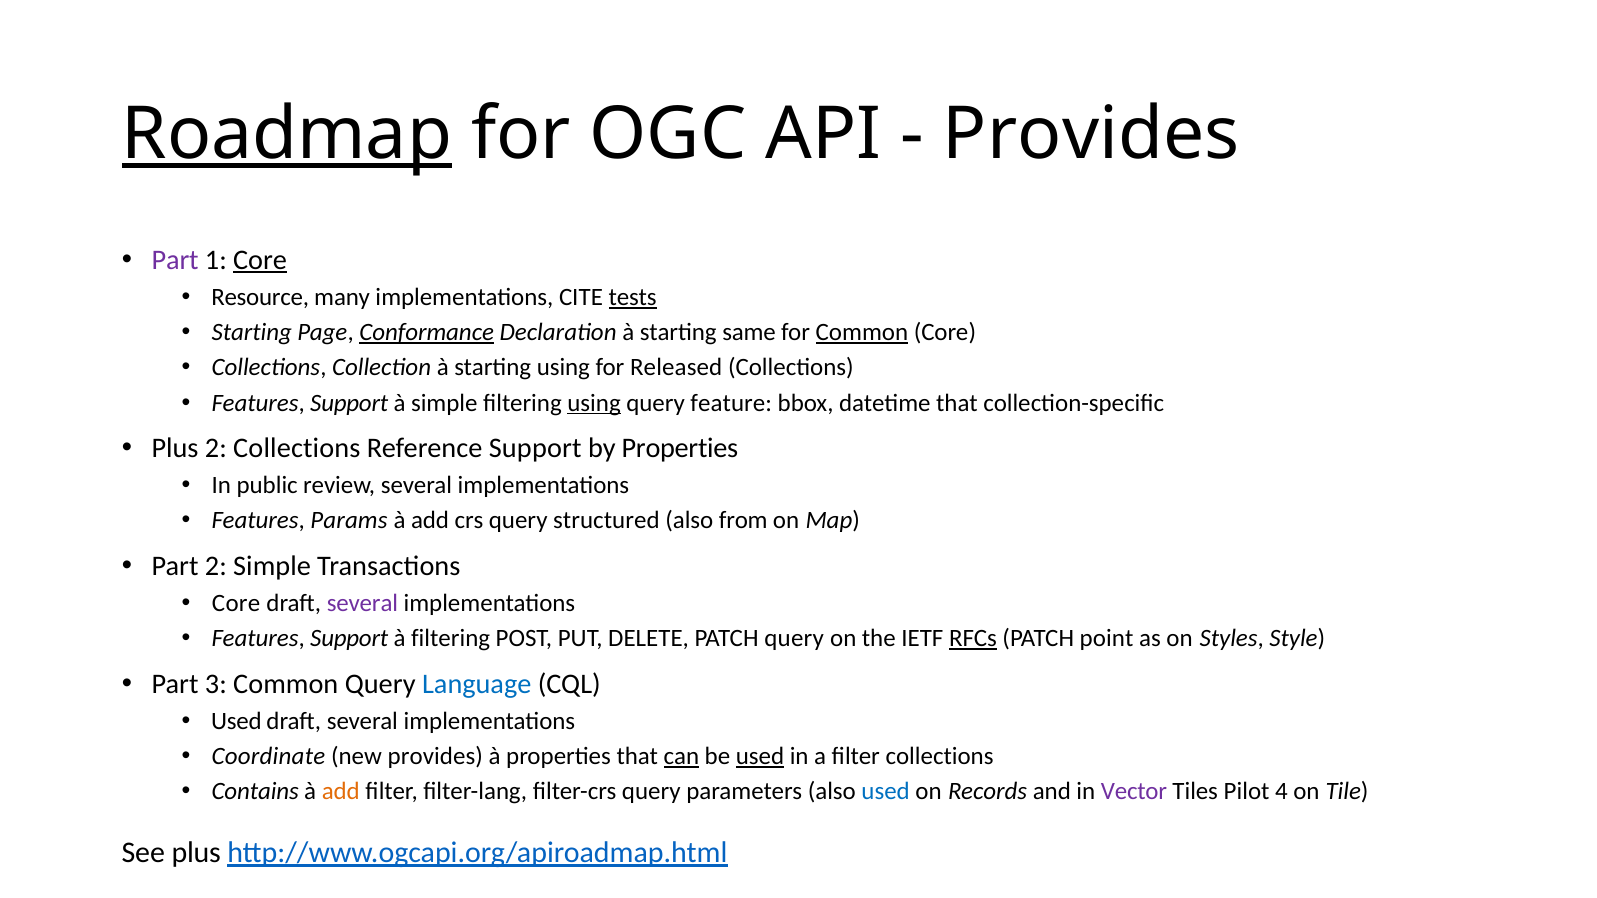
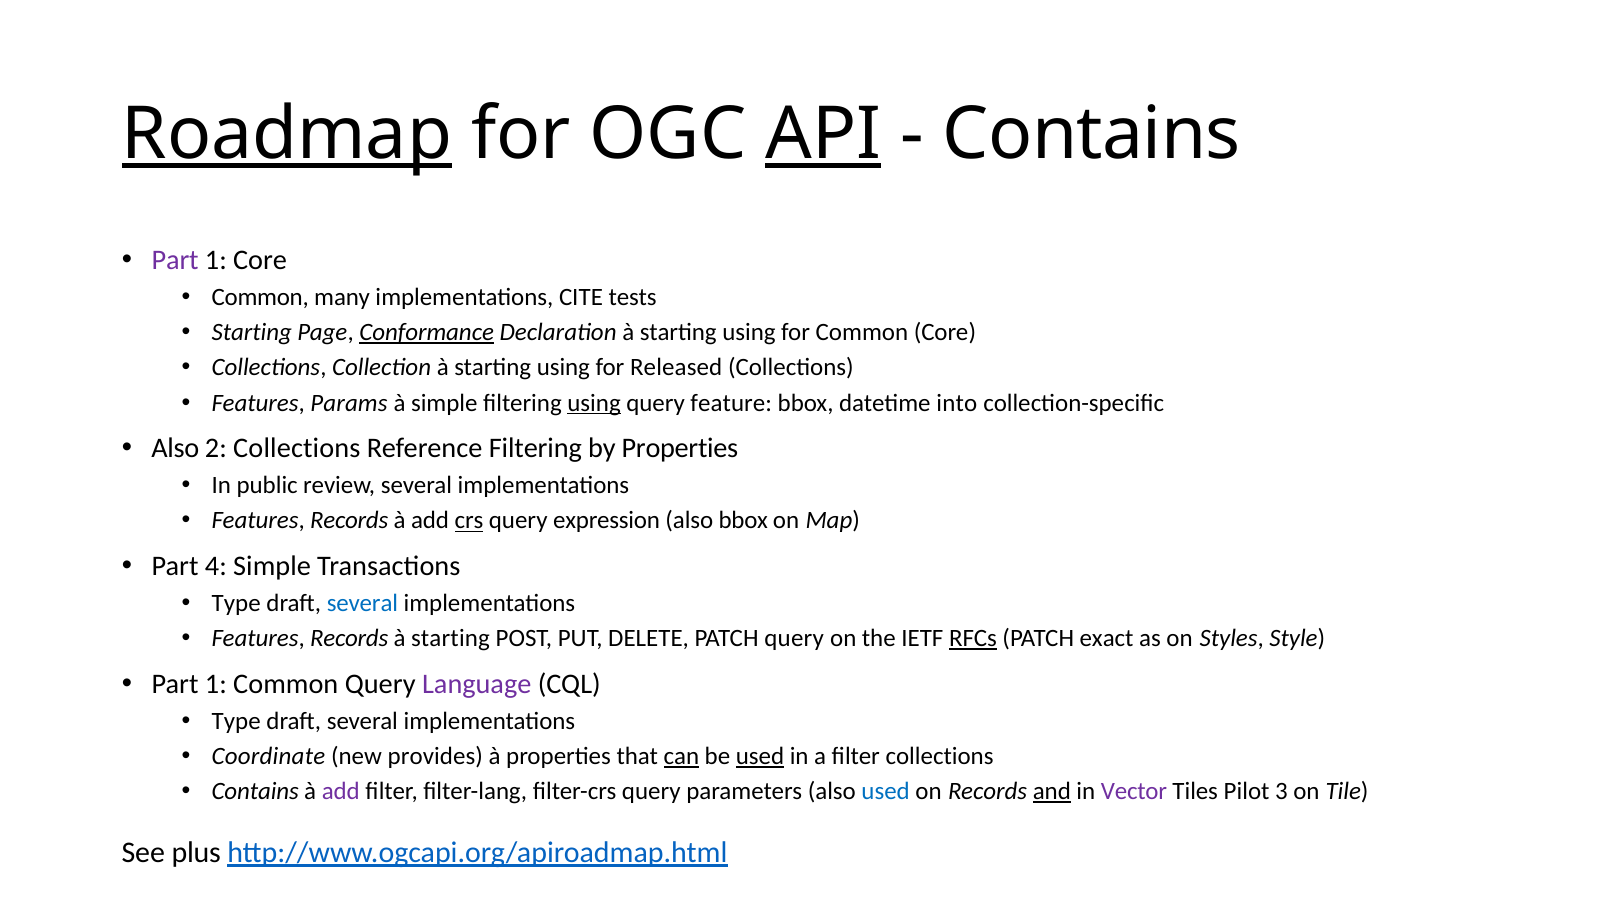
API underline: none -> present (823, 134)
Provides: Provides -> Contains (1092, 134)
Core underline: present -> none (260, 260)
Resource: Resource -> Common (260, 297)
tests underline: present -> none (633, 297)
Declaration à starting same: same -> using (749, 333)
Common underline: present -> none (862, 333)
Support: Support -> Params (349, 403)
datetime that: that -> into (957, 403)
Plus: Plus -> Also (175, 448)
Reference Support: Support -> Filtering (535, 448)
Params: Params -> Records (349, 521)
crs underline: none -> present (469, 521)
structured: structured -> expression (607, 521)
also from: from -> bbox (743, 521)
Part 2: 2 -> 4 (216, 566)
Core: Core -> Type (236, 603)
several colour: purple -> blue (362, 603)
Support: Support -> Records (349, 639)
filtering: filtering -> starting (450, 639)
point: point -> exact (1107, 639)
3: 3 -> 1 (216, 684)
Language colour: blue -> purple (477, 684)
Used: Used -> Type (236, 721)
add colour: orange -> purple (341, 792)
and underline: none -> present (1052, 792)
4: 4 -> 3 (1281, 792)
